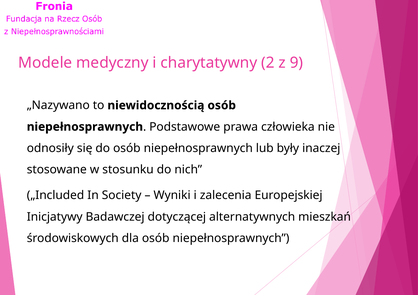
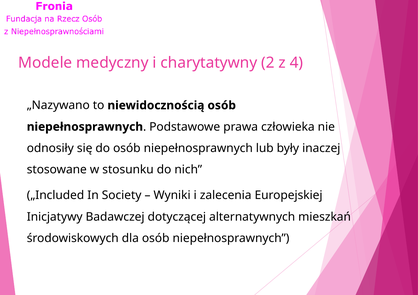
9: 9 -> 4 (297, 63)
